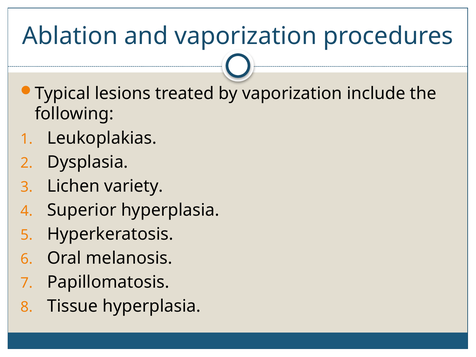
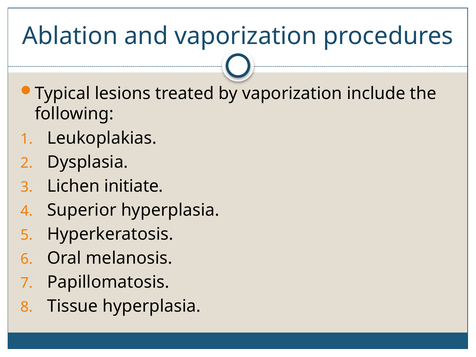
variety: variety -> initiate (134, 186)
